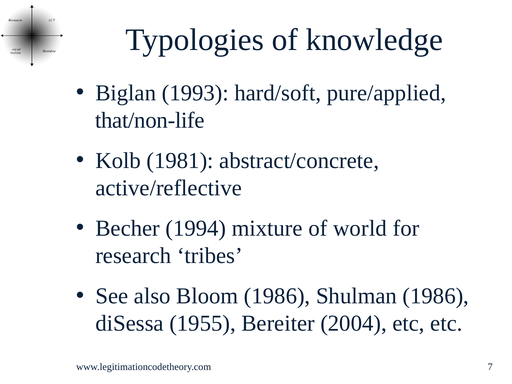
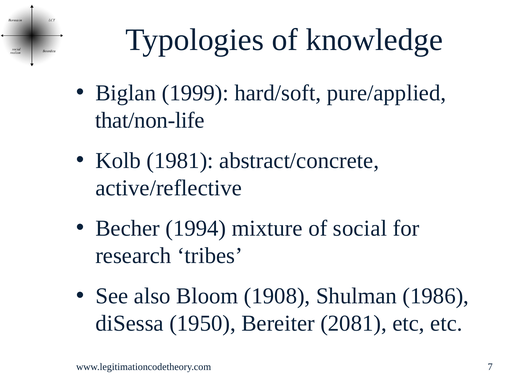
1993: 1993 -> 1999 (195, 93)
world: world -> social (360, 228)
Bloom 1986: 1986 -> 1908 (277, 296)
1955: 1955 -> 1950 (203, 323)
2004: 2004 -> 2081 (354, 323)
